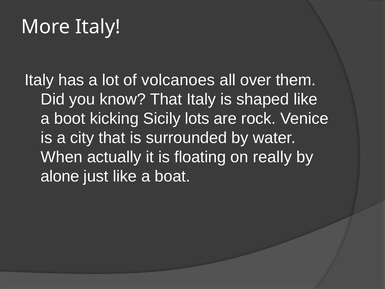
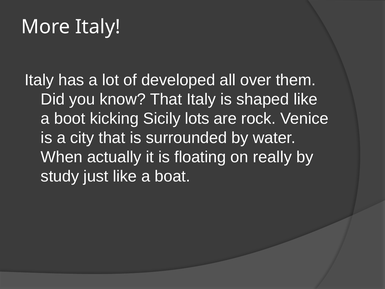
volcanoes: volcanoes -> developed (178, 80)
alone: alone -> study (60, 176)
